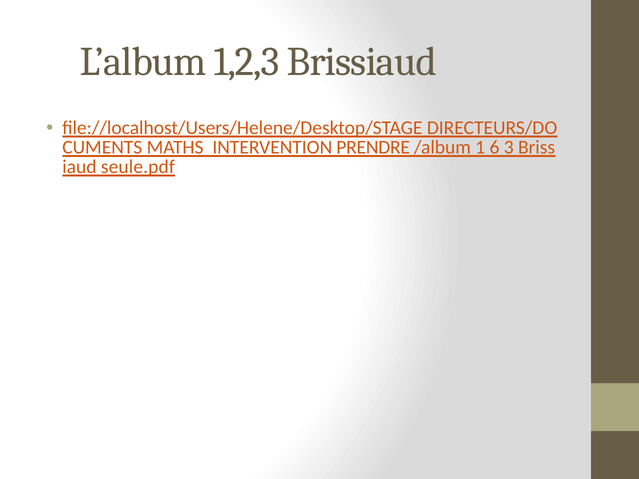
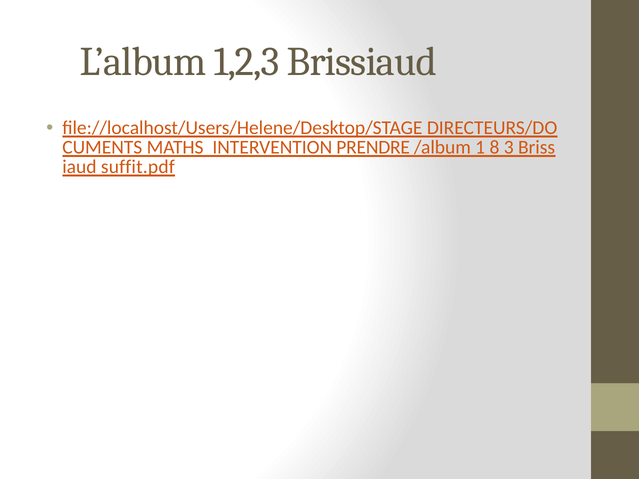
6: 6 -> 8 (495, 148)
seule.pdf: seule.pdf -> suffit.pdf (138, 167)
